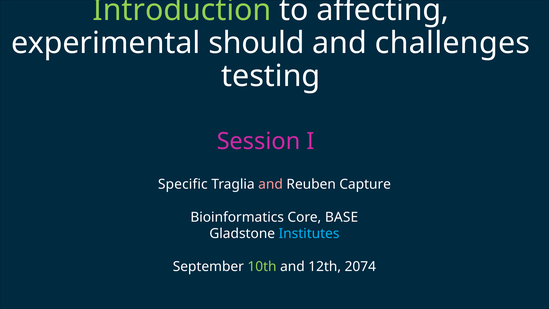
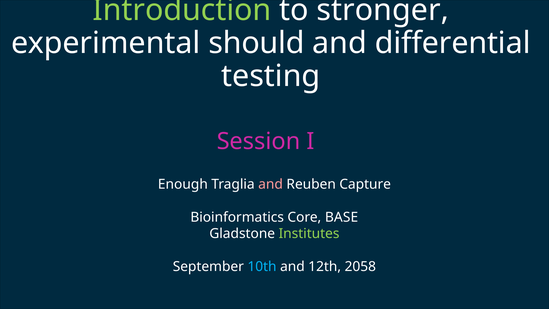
affecting: affecting -> stronger (383, 10)
challenges: challenges -> differential (453, 43)
Specific: Specific -> Enough (183, 184)
Institutes colour: light blue -> light green (309, 234)
10th colour: light green -> light blue (262, 266)
2074: 2074 -> 2058 (360, 266)
